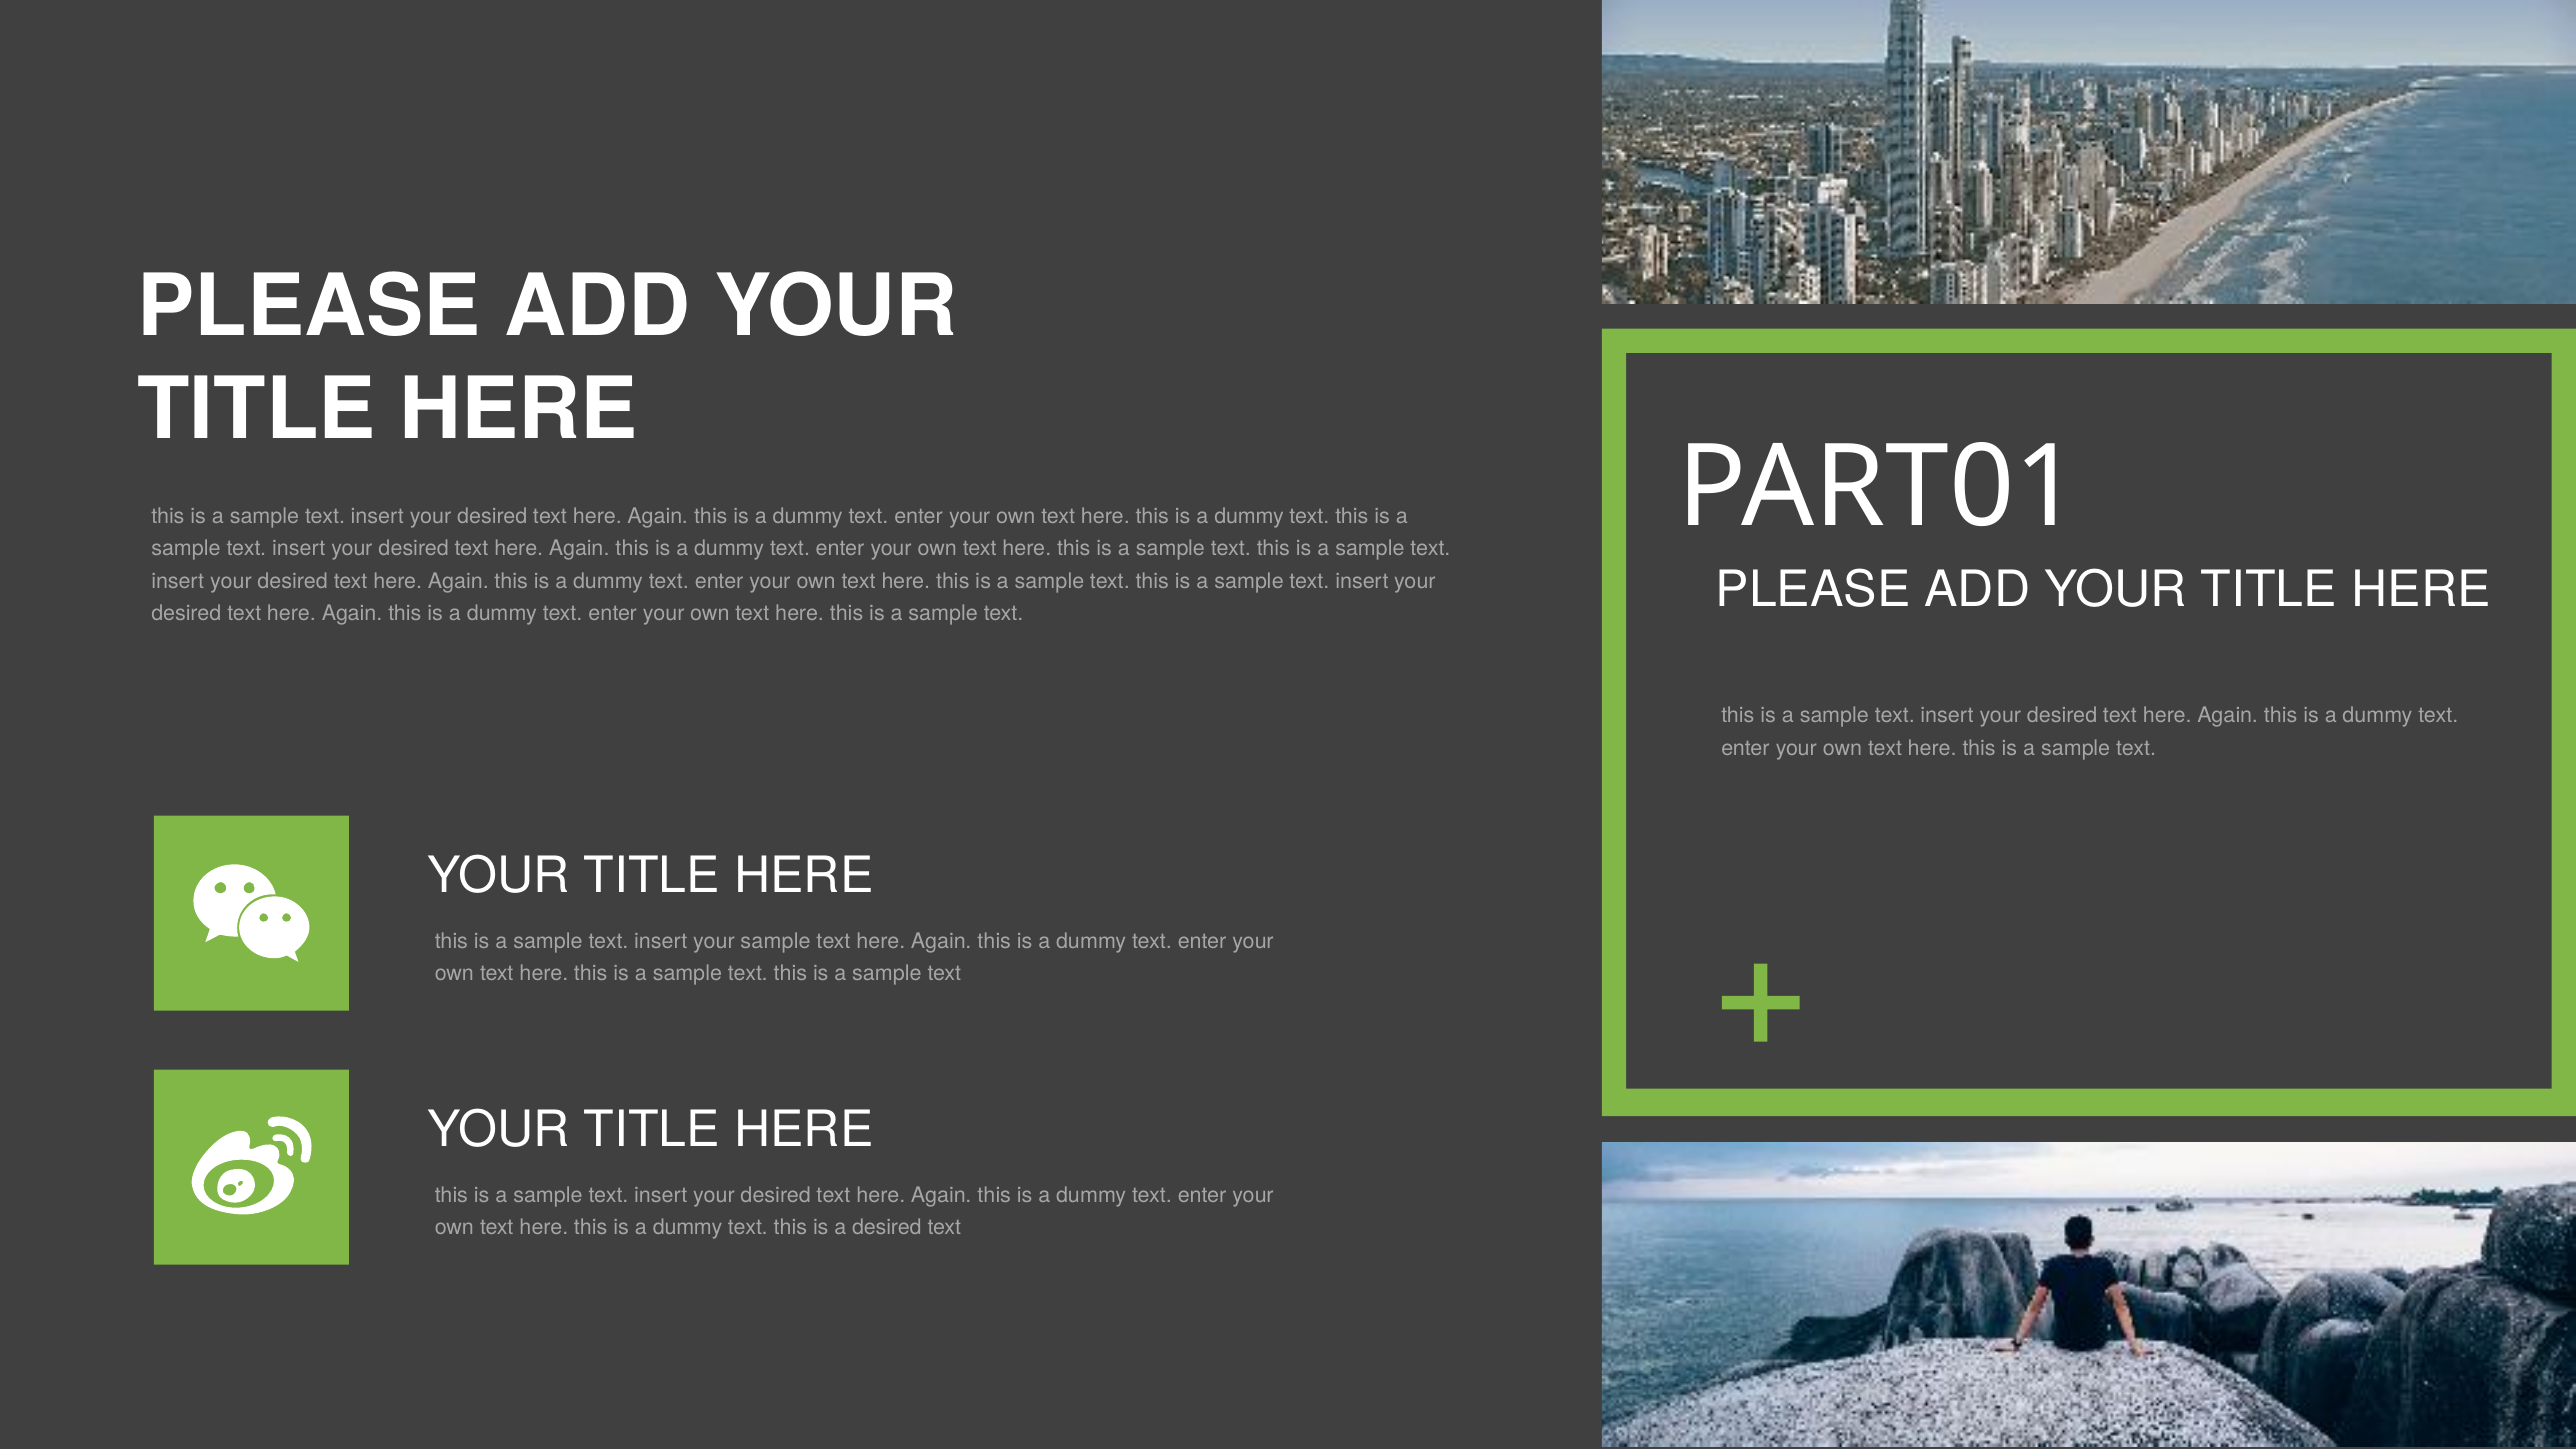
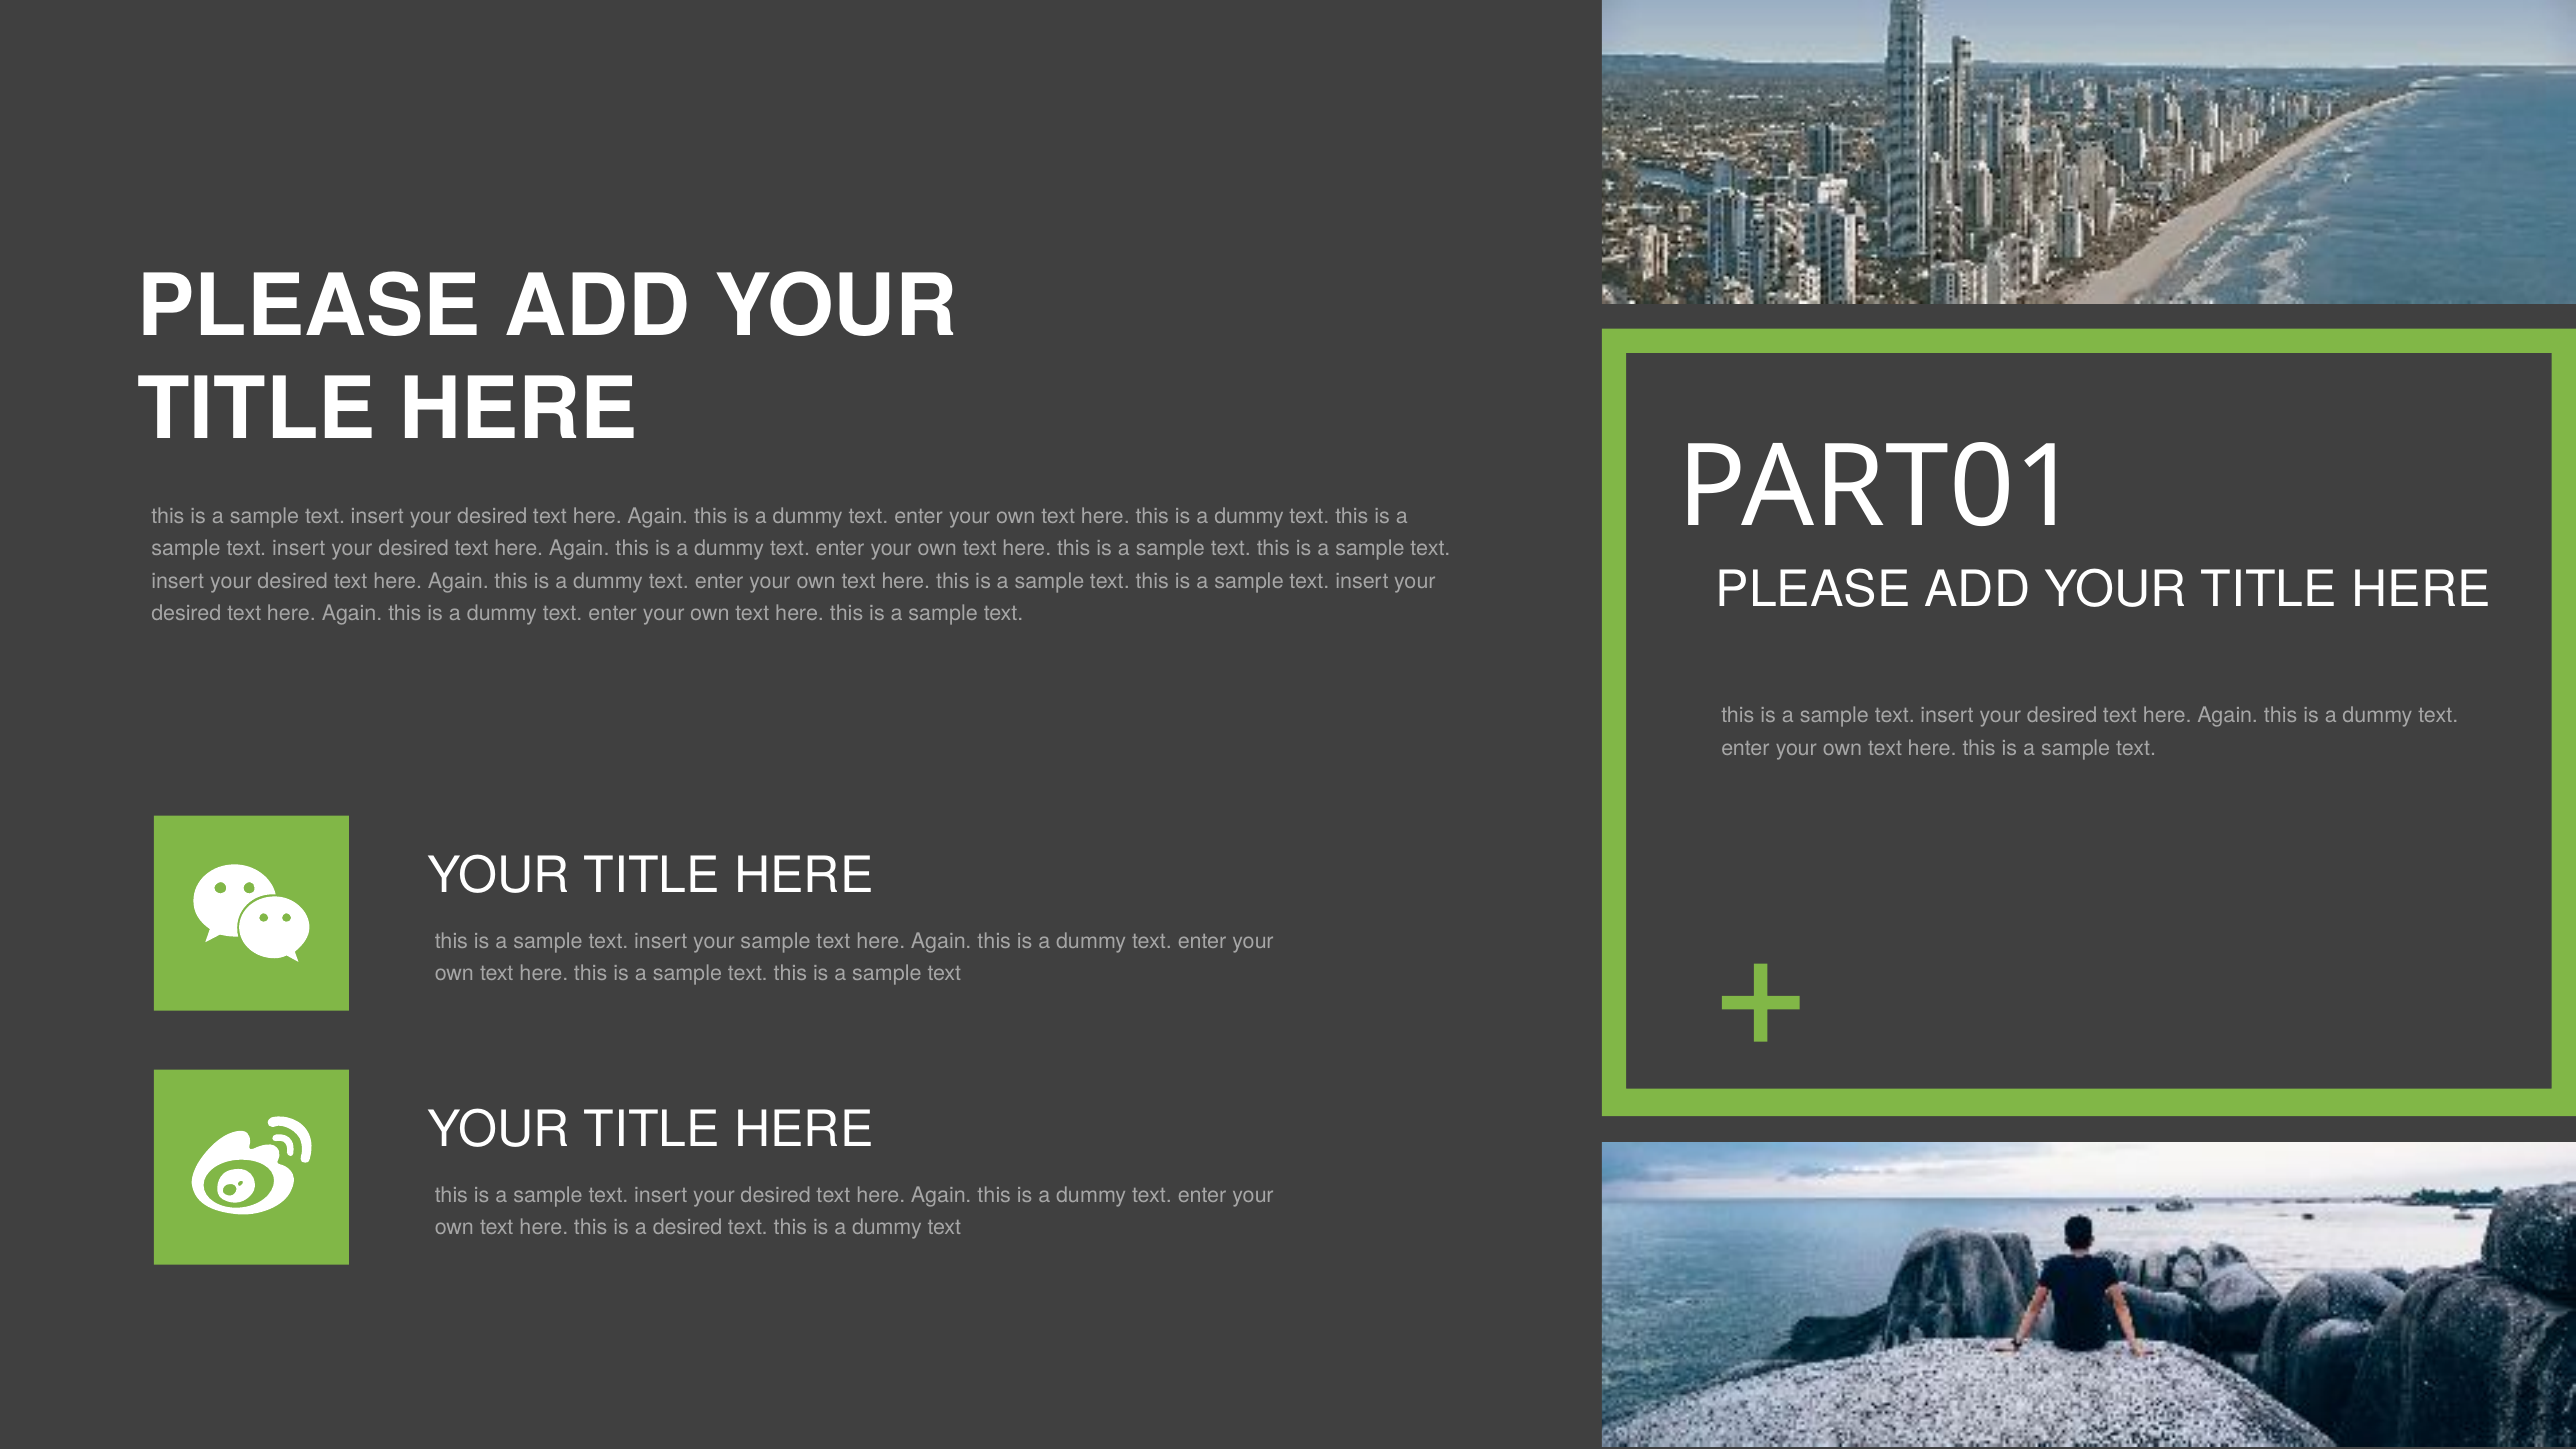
dummy: dummy -> desired (688, 1228)
desired: desired -> dummy (887, 1228)
